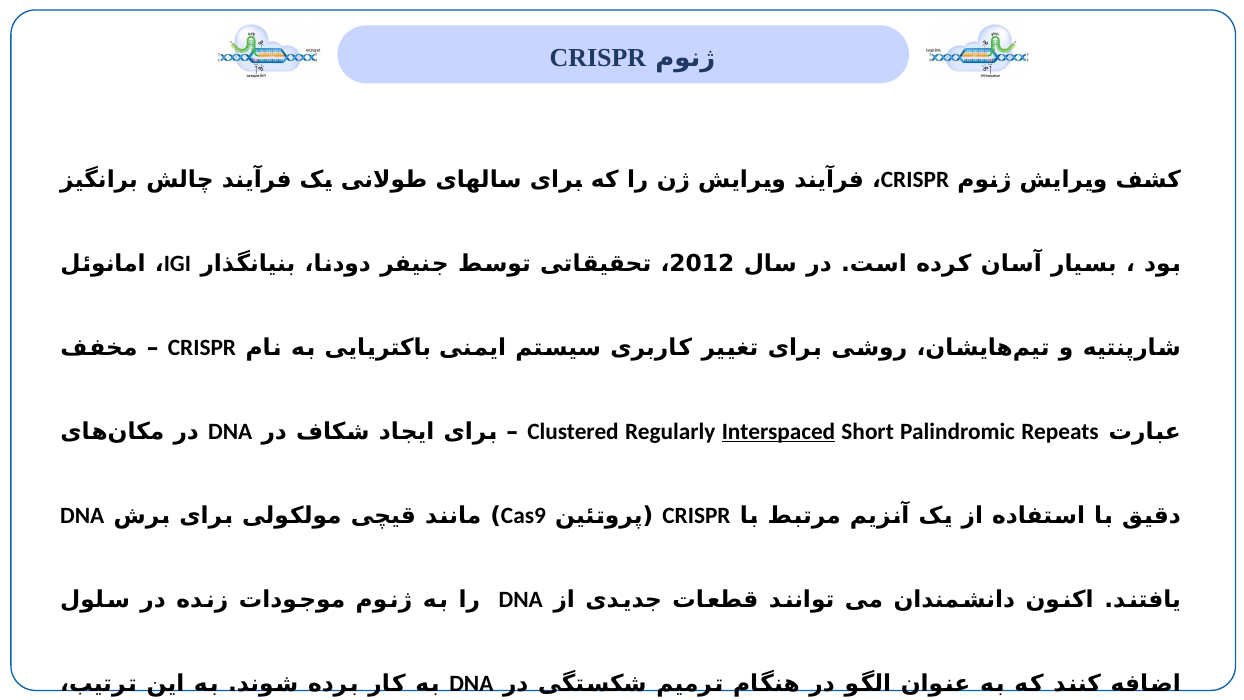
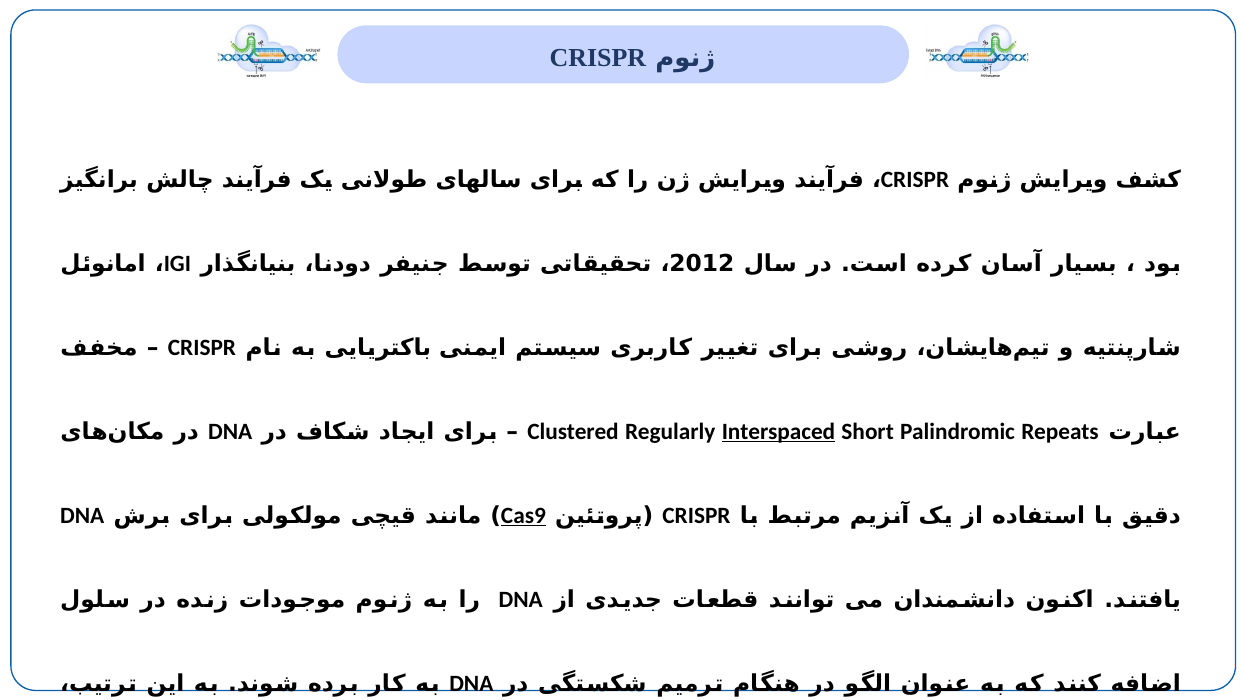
Cas9 underline: none -> present (523, 516)
